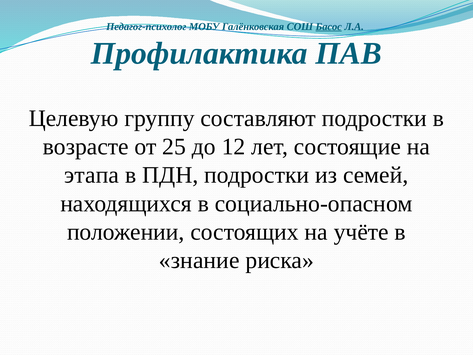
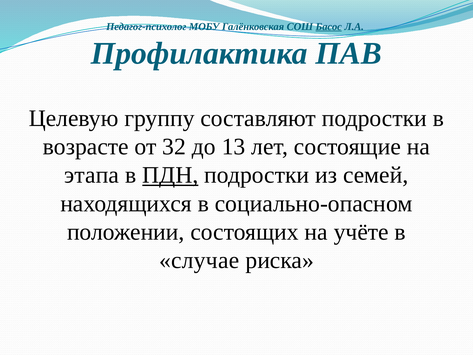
25: 25 -> 32 (174, 147)
12: 12 -> 13 (233, 147)
ПДН underline: none -> present (170, 175)
знание: знание -> случае (199, 260)
